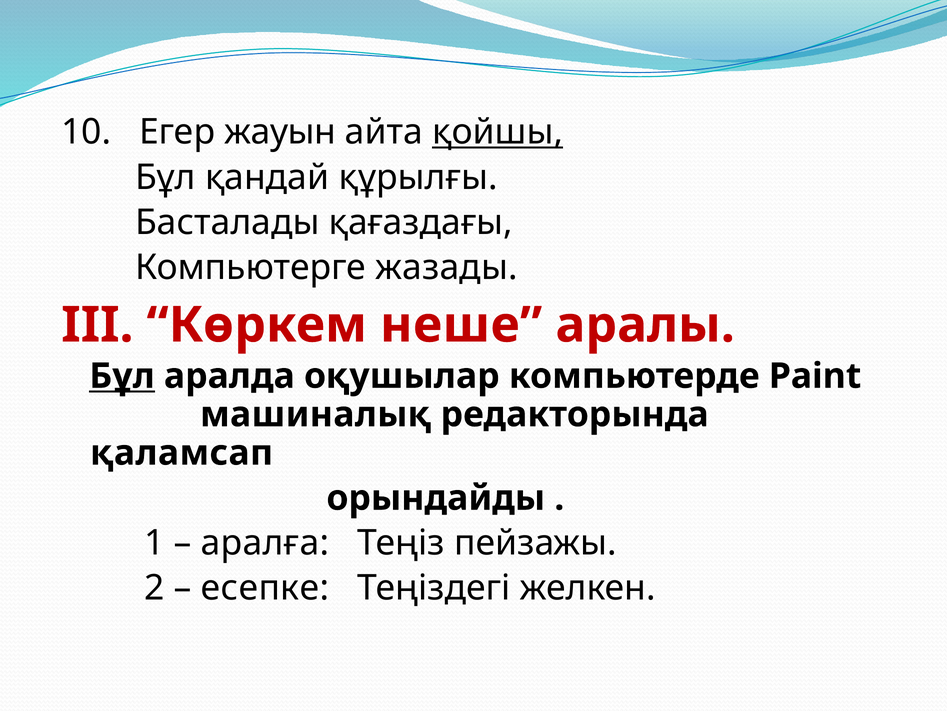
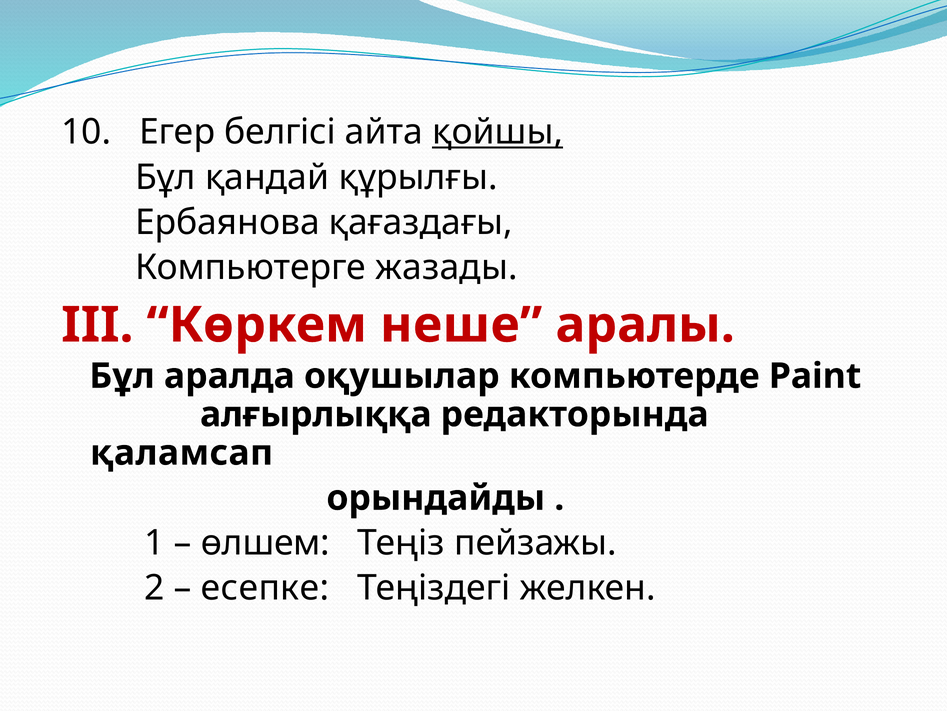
жауын: жауын -> белгісі (280, 132)
Басталады: Басталады -> Ербаянова (227, 222)
Бұл underline: present -> none (122, 376)
машиналық: машиналық -> алғырлыққа (316, 414)
аралға: аралға -> өлшем (265, 543)
